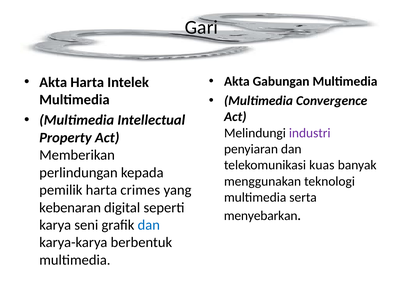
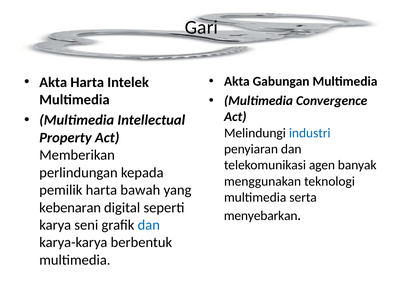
industri colour: purple -> blue (310, 133)
kuas: kuas -> agen (322, 165)
crimes: crimes -> bawah (140, 190)
